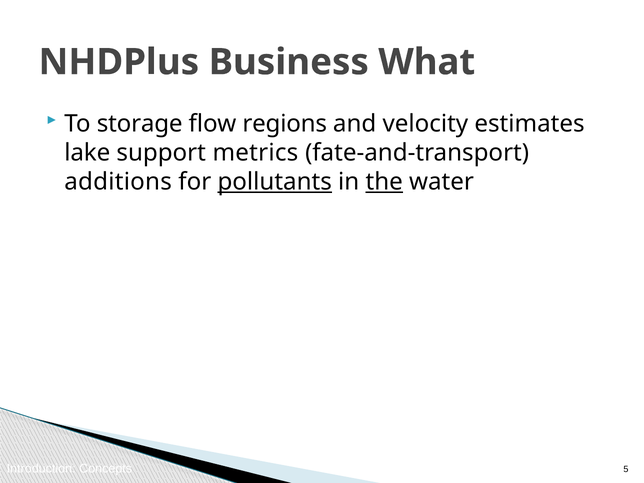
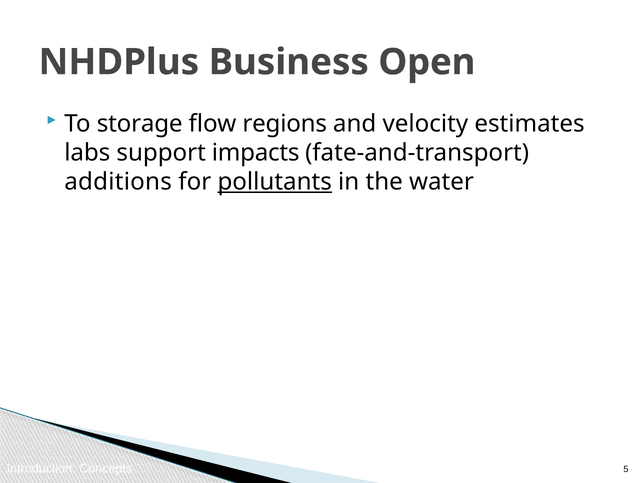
What: What -> Open (427, 62)
lake: lake -> labs (87, 153)
metrics: metrics -> impacts (256, 153)
the underline: present -> none (384, 182)
